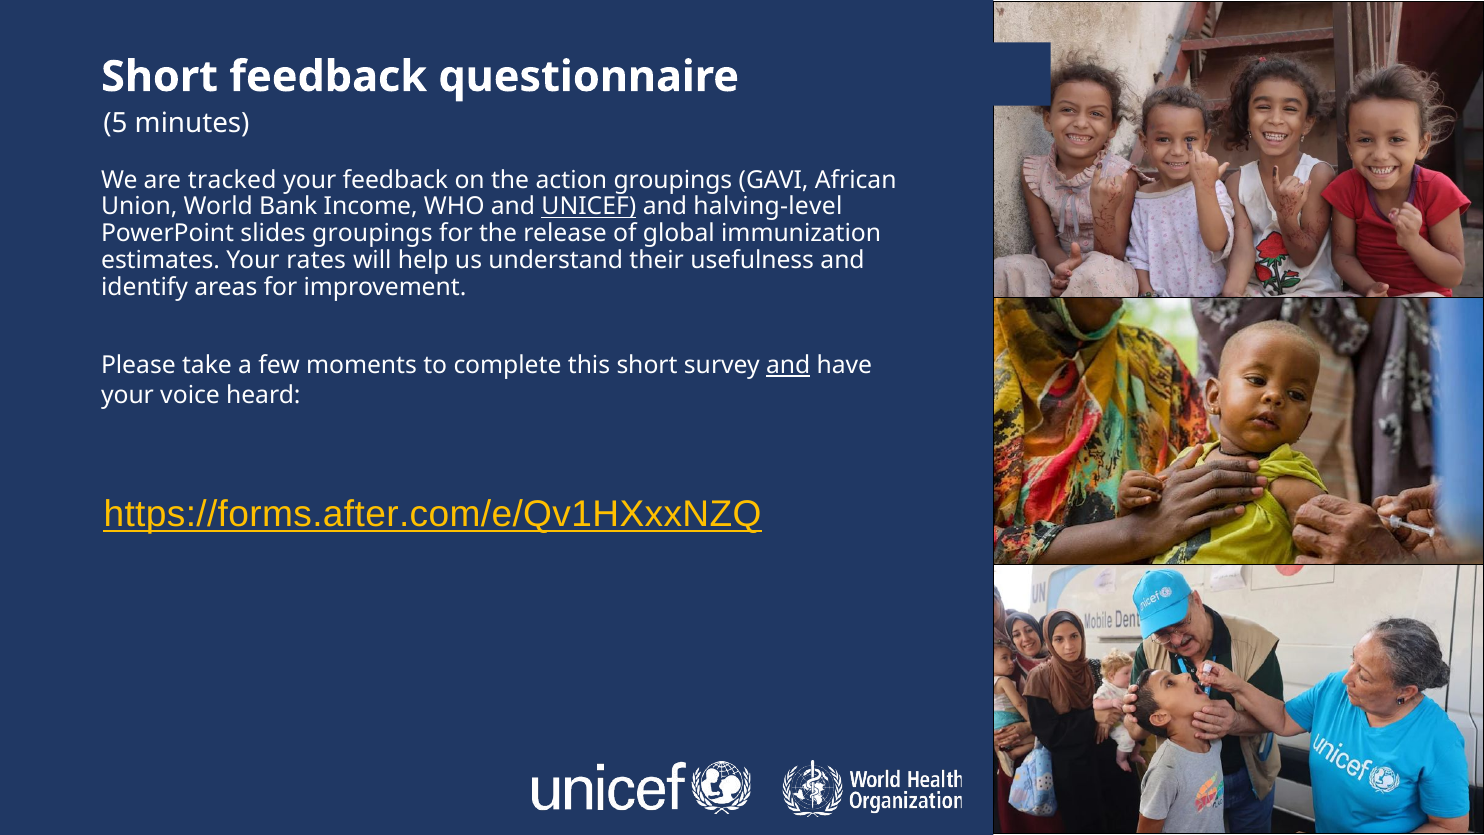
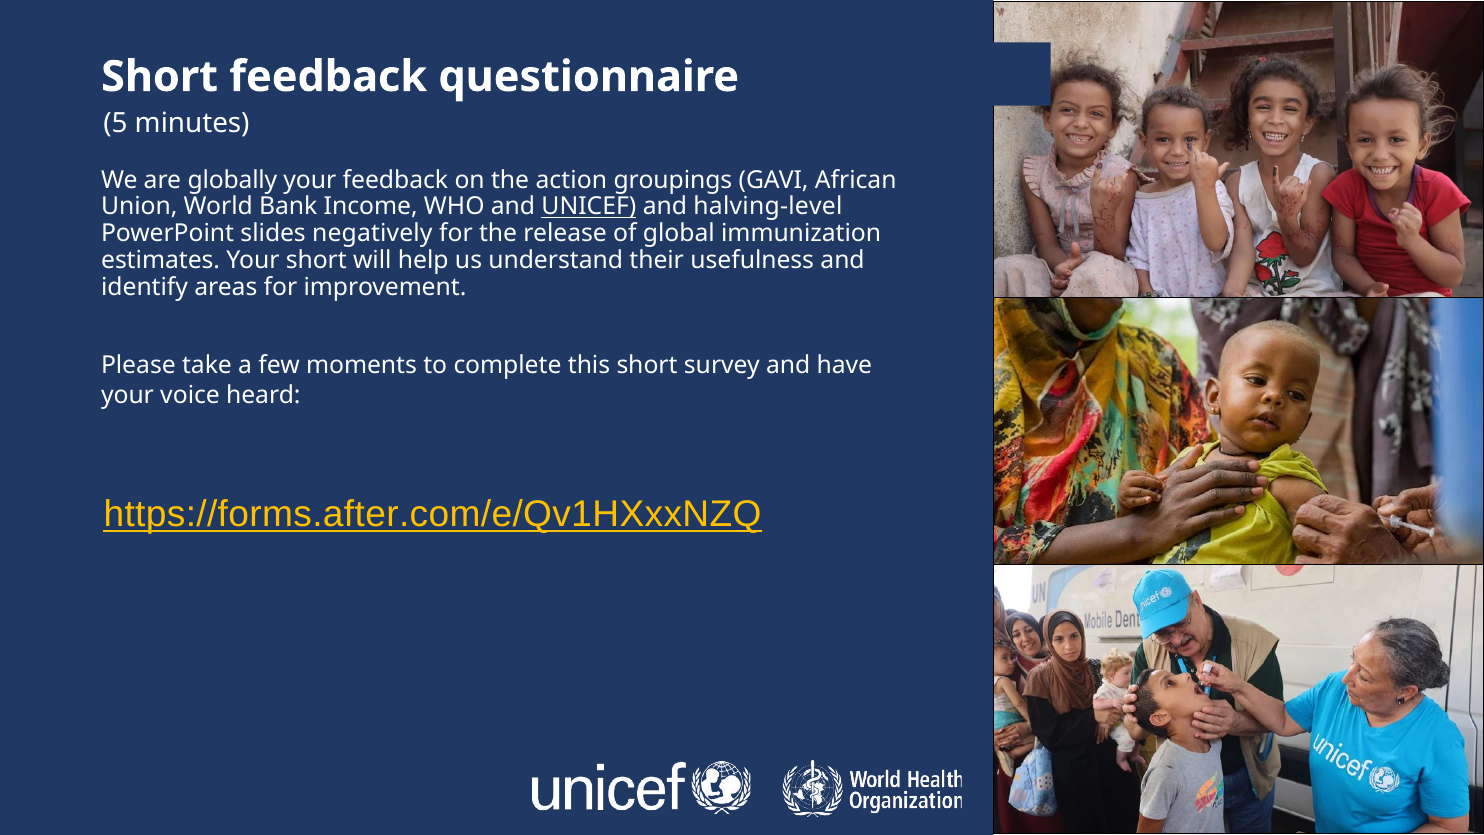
tracked: tracked -> globally (232, 180)
slides groupings: groupings -> negatively (372, 233)
Your rates: rates -> short (316, 260)
and underline: present -> none (788, 365)
